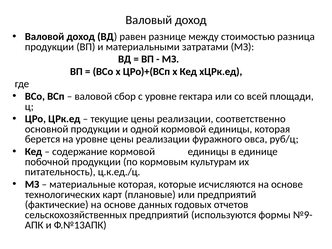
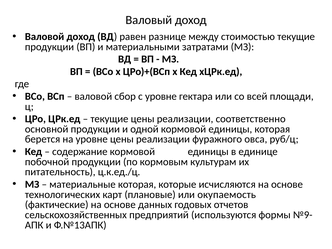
стоимостью разница: разница -> текущие (296, 37)
или предприятий: предприятий -> окупаемость (227, 195)
